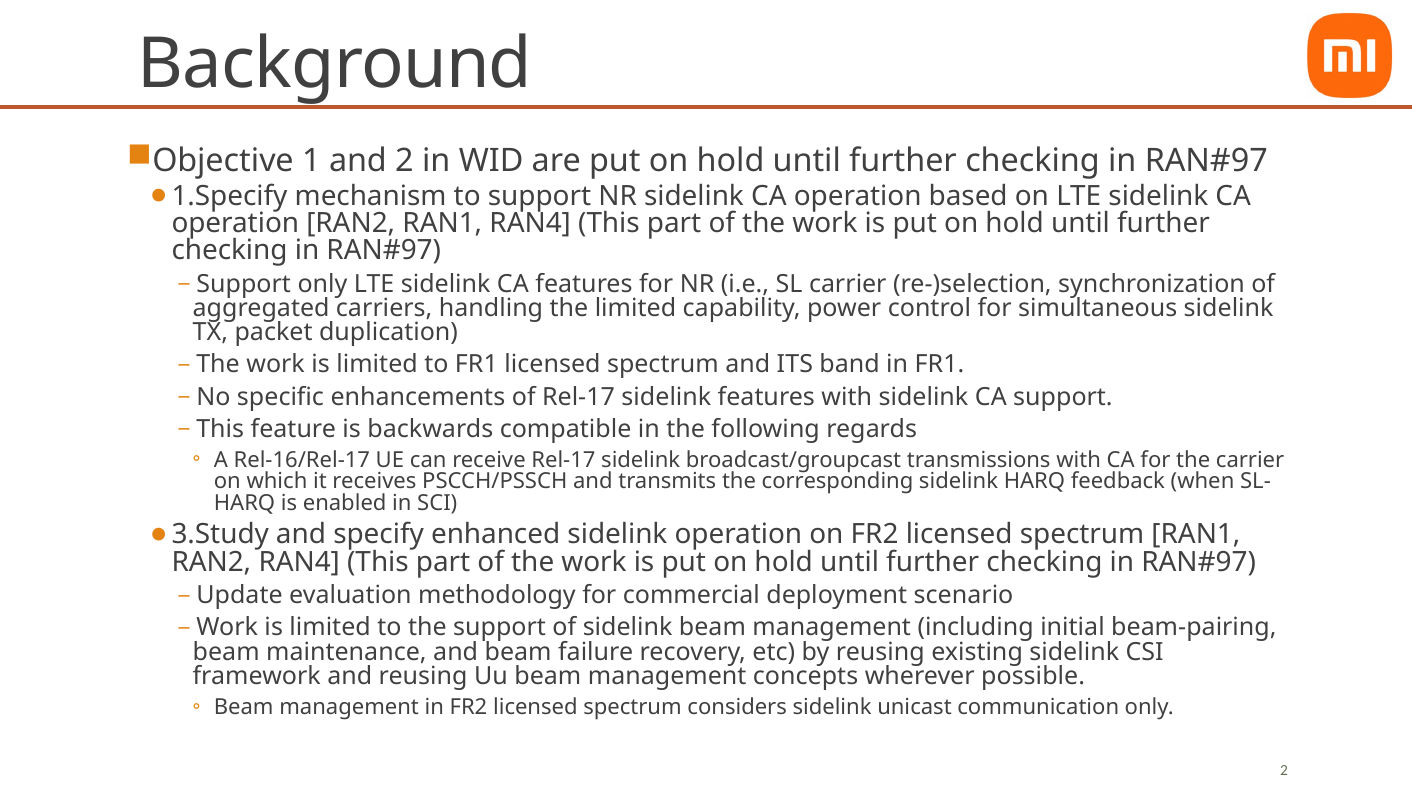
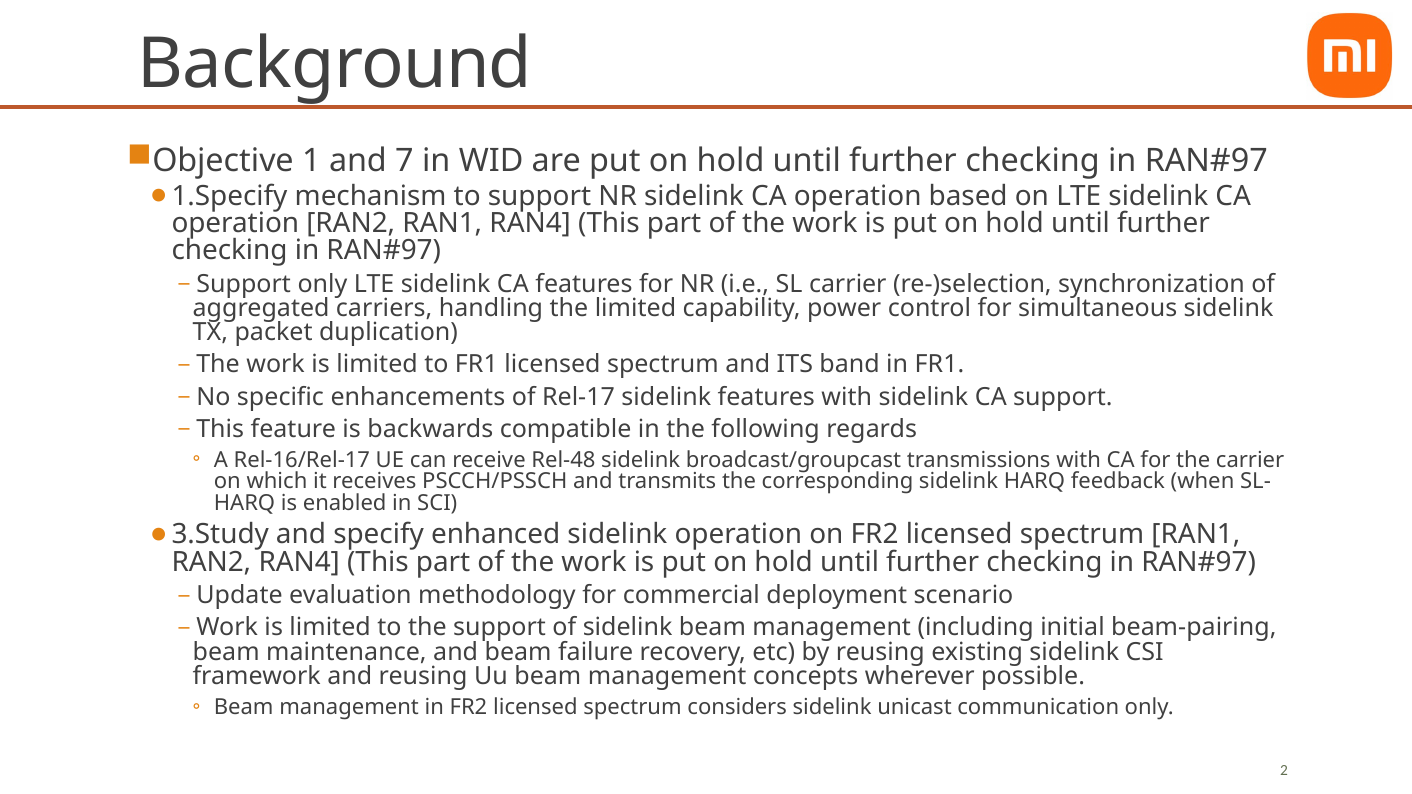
and 2: 2 -> 7 (404, 161)
receive Rel-17: Rel-17 -> Rel-48 (563, 460)
